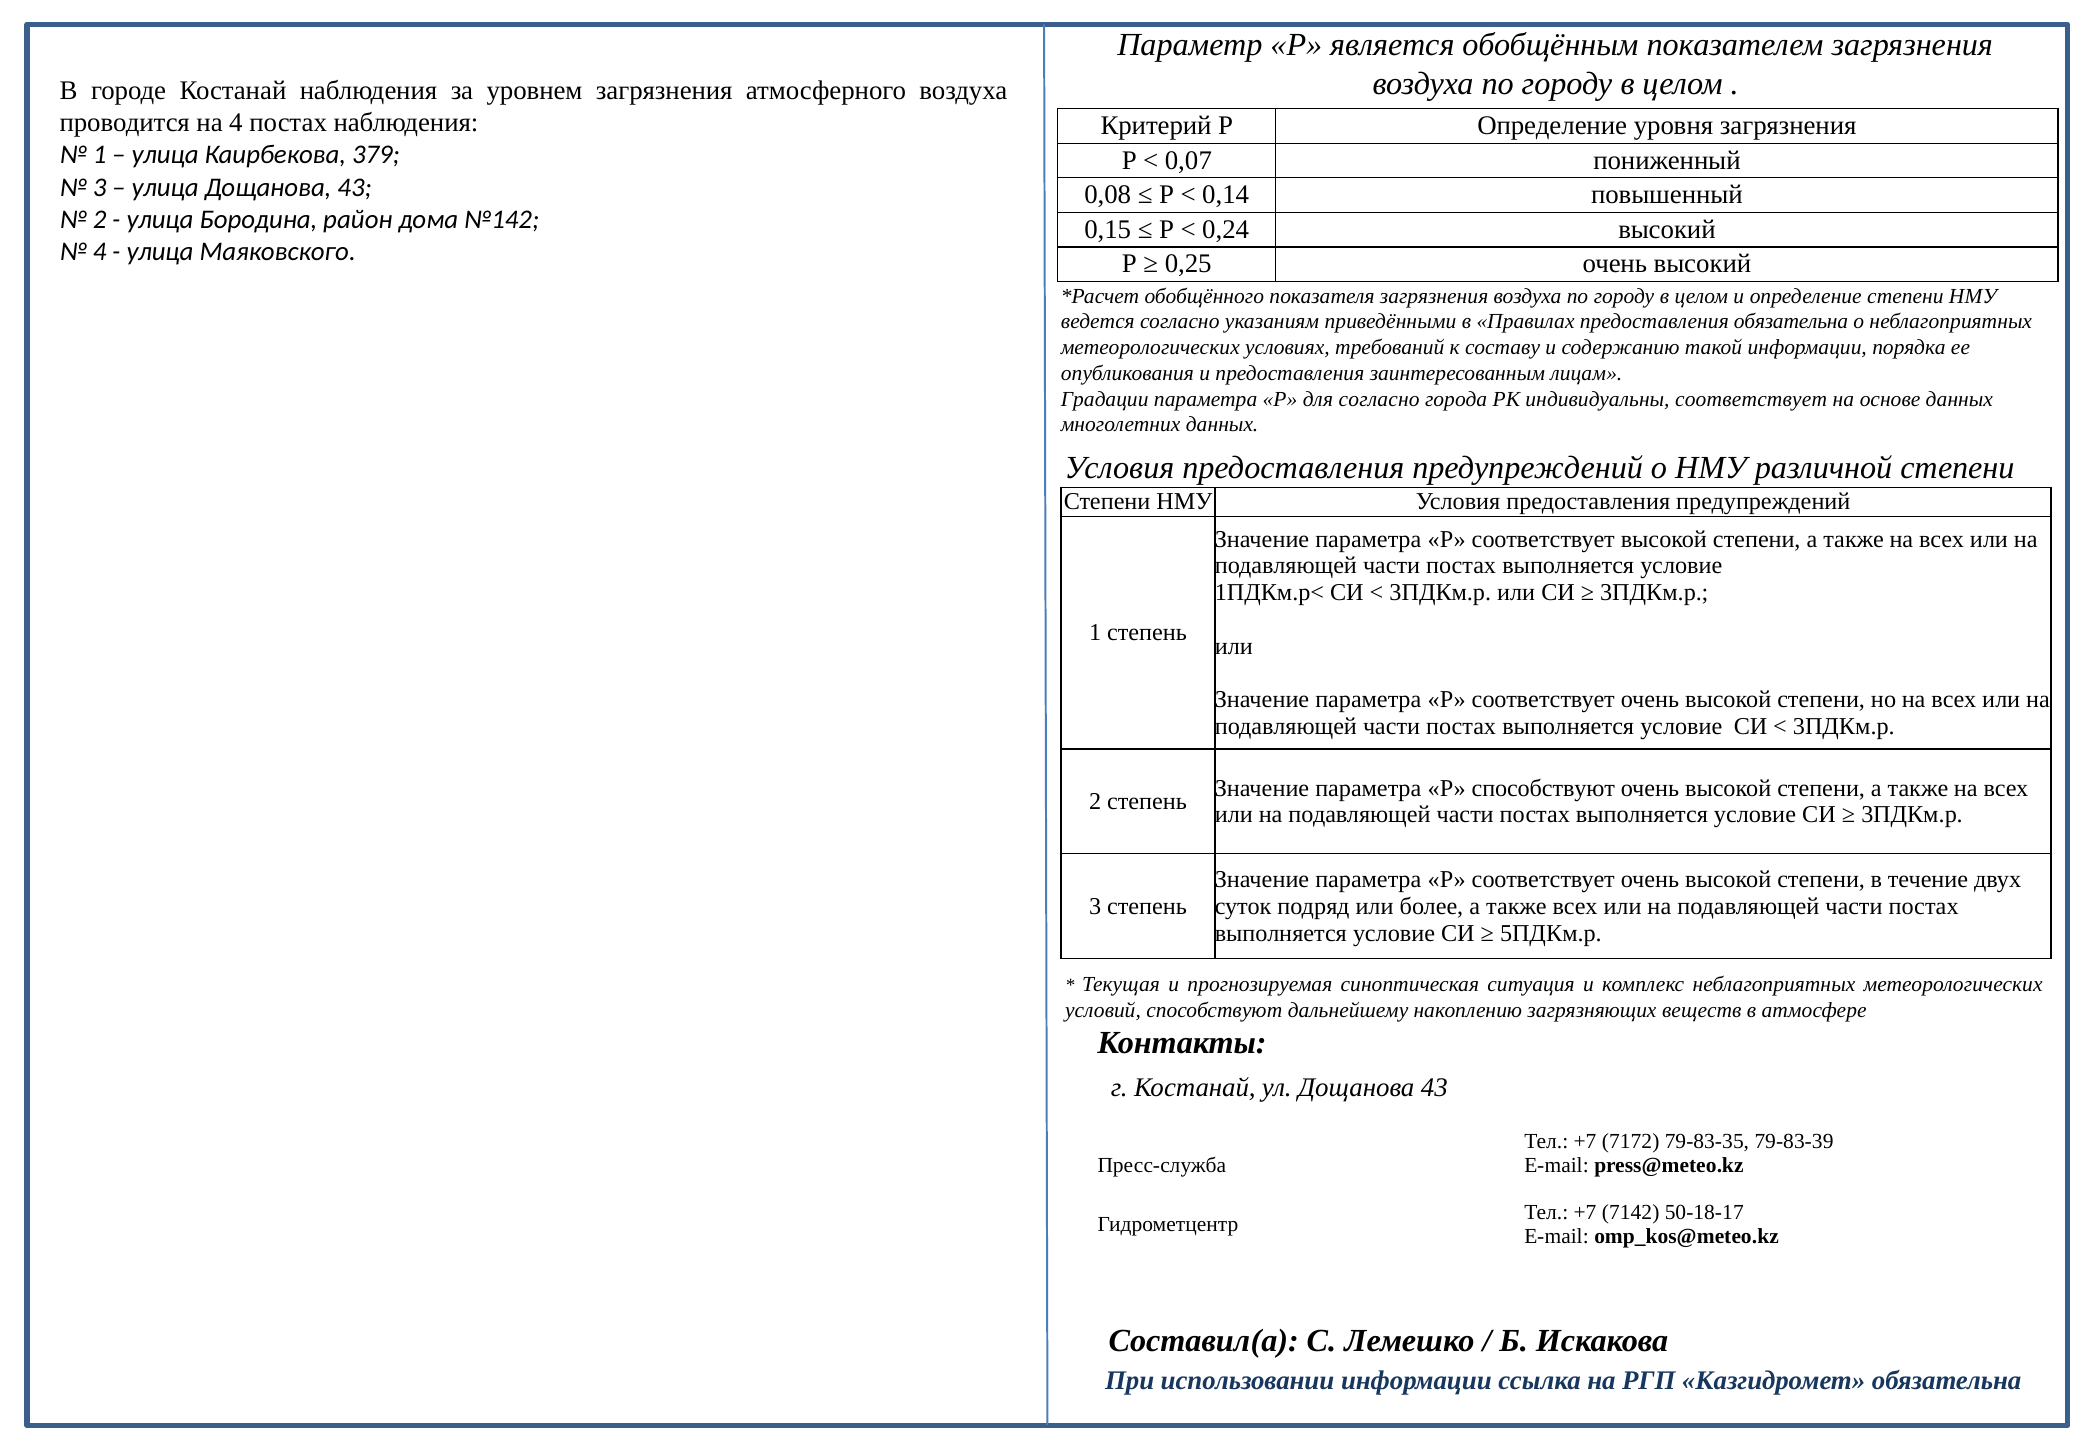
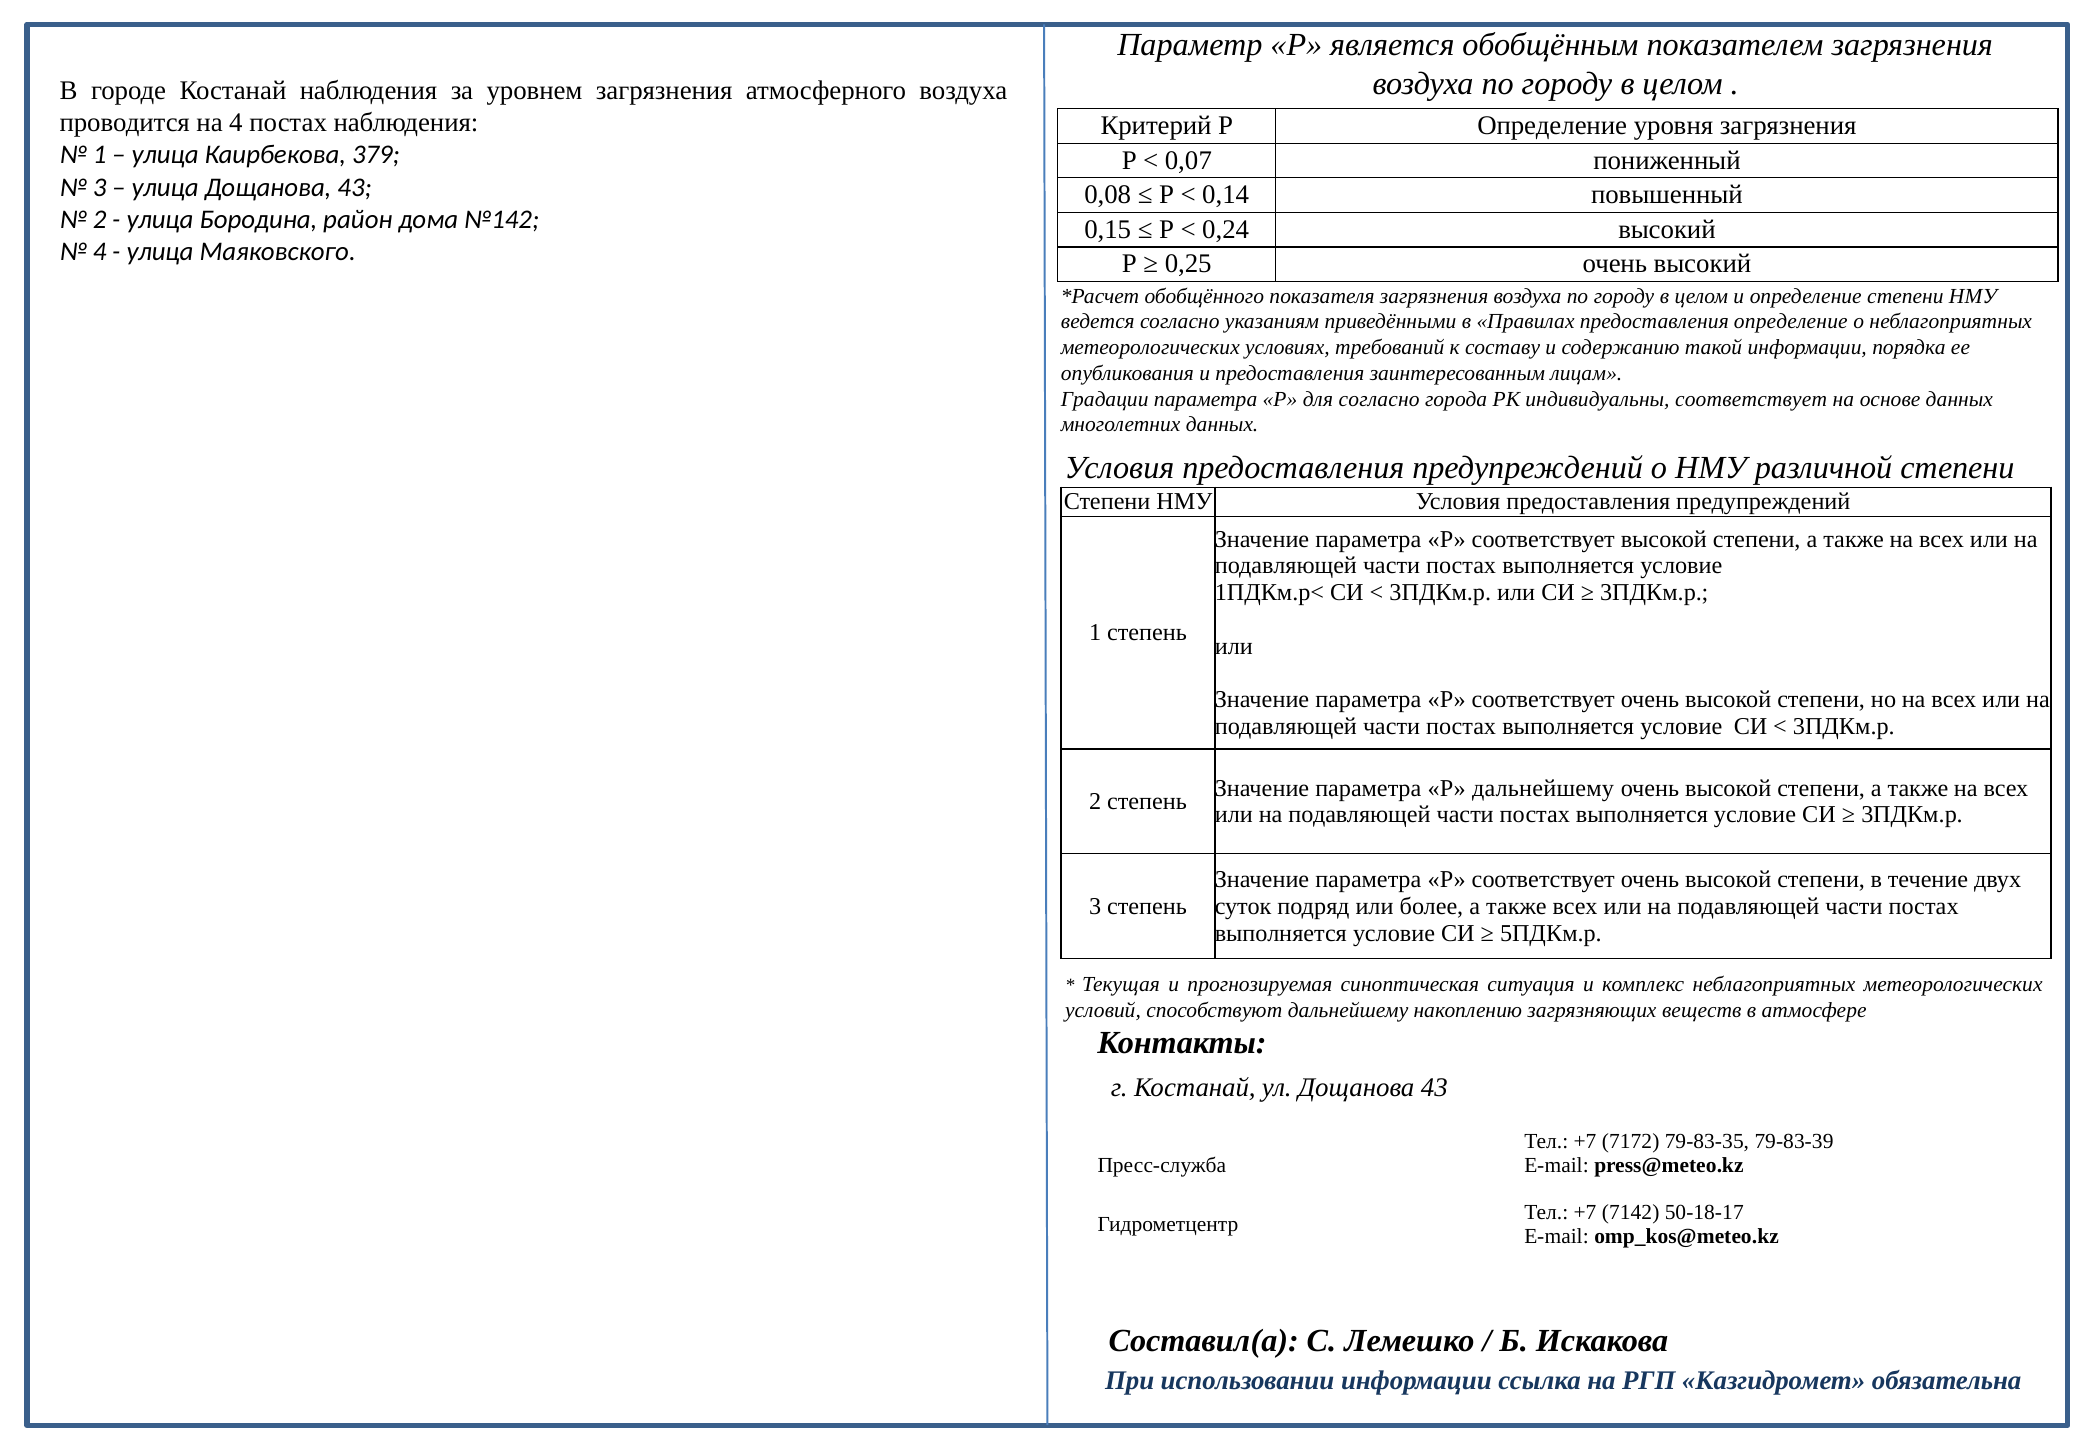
предоставления обязательна: обязательна -> определение (1791, 322)
Р способствуют: способствуют -> дальнейшему (1543, 788)
